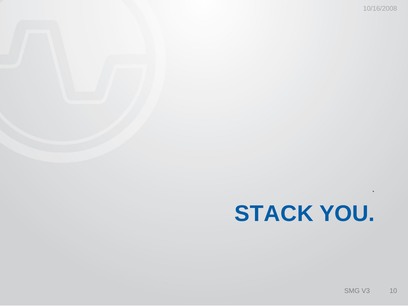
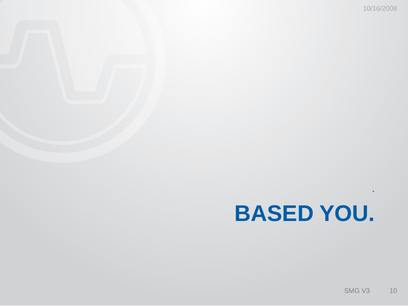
STACK: STACK -> BASED (274, 214)
